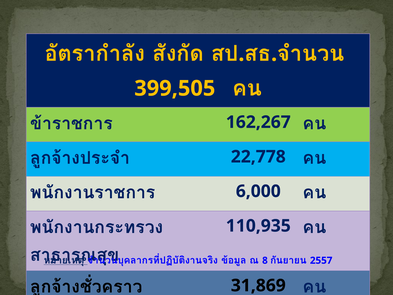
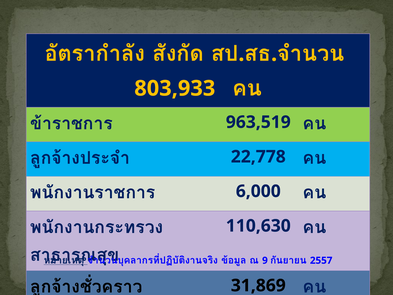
399,505: 399,505 -> 803,933 (175, 88)
162,267: 162,267 -> 963,519 (258, 122)
110,935: 110,935 -> 110,630 (258, 226)
8: 8 -> 9 (265, 260)
